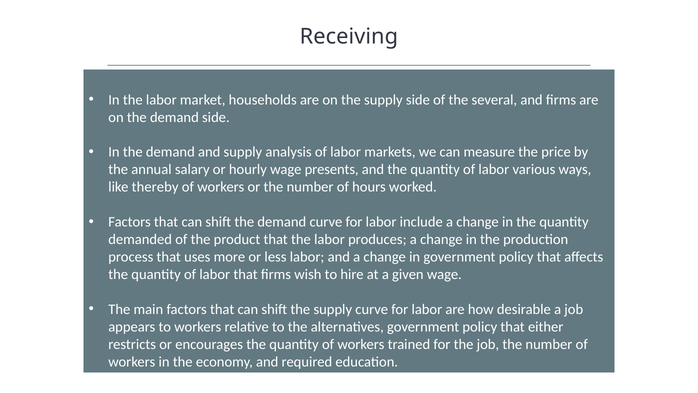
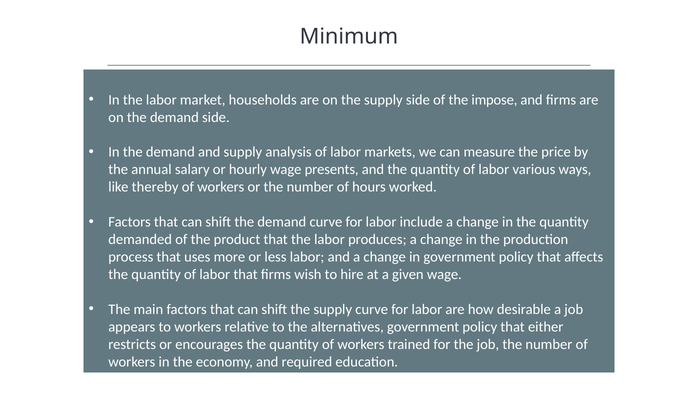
Receiving: Receiving -> Minimum (349, 37)
several: several -> impose (494, 100)
